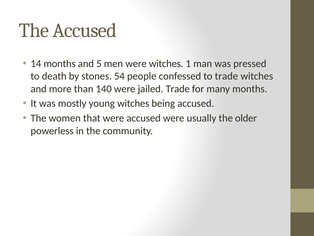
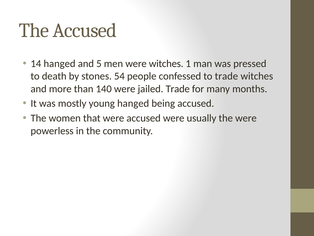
14 months: months -> hanged (60, 64)
young witches: witches -> hanged (133, 103)
the older: older -> were (246, 118)
